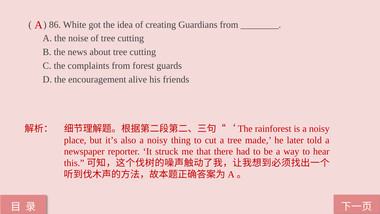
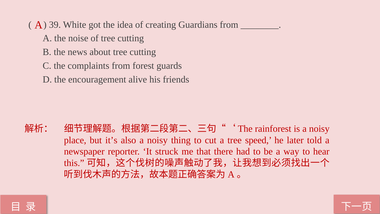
86: 86 -> 39 (55, 25)
made: made -> speed (258, 140)
